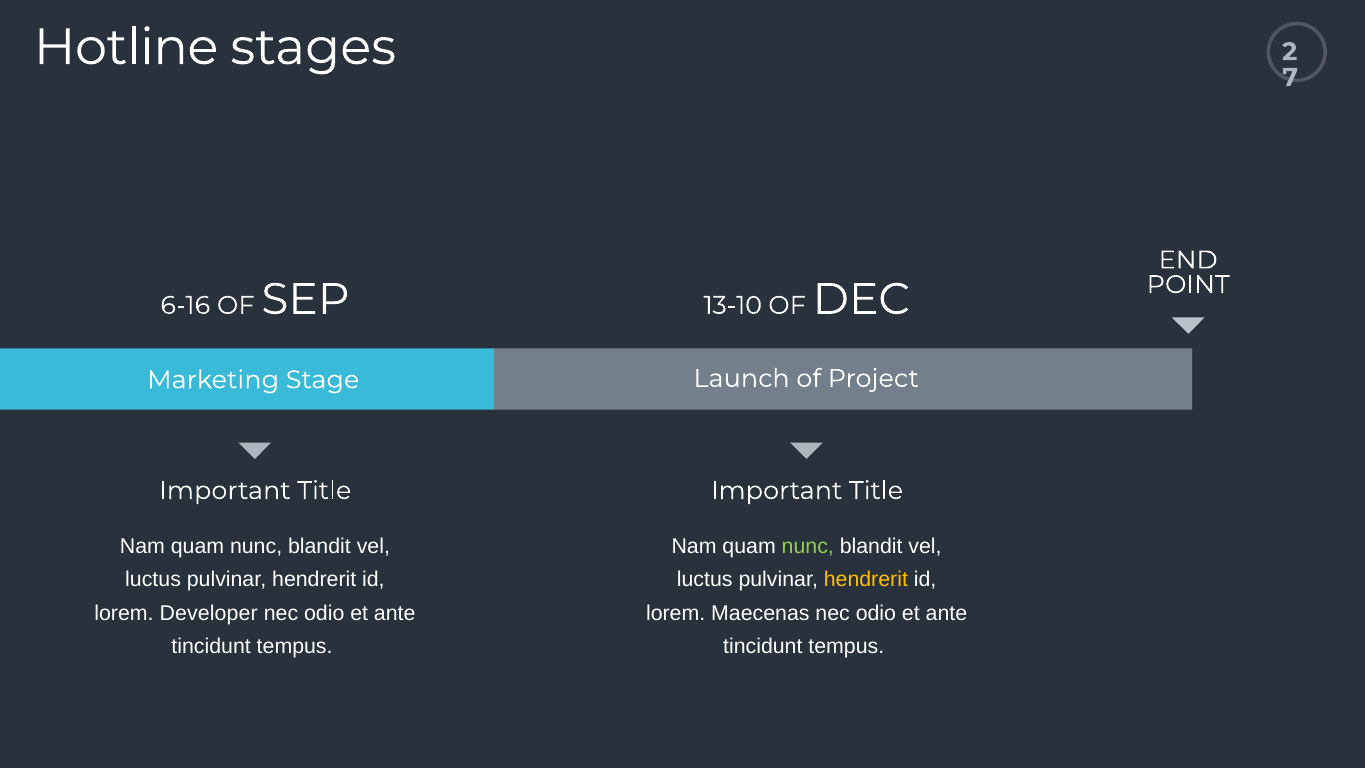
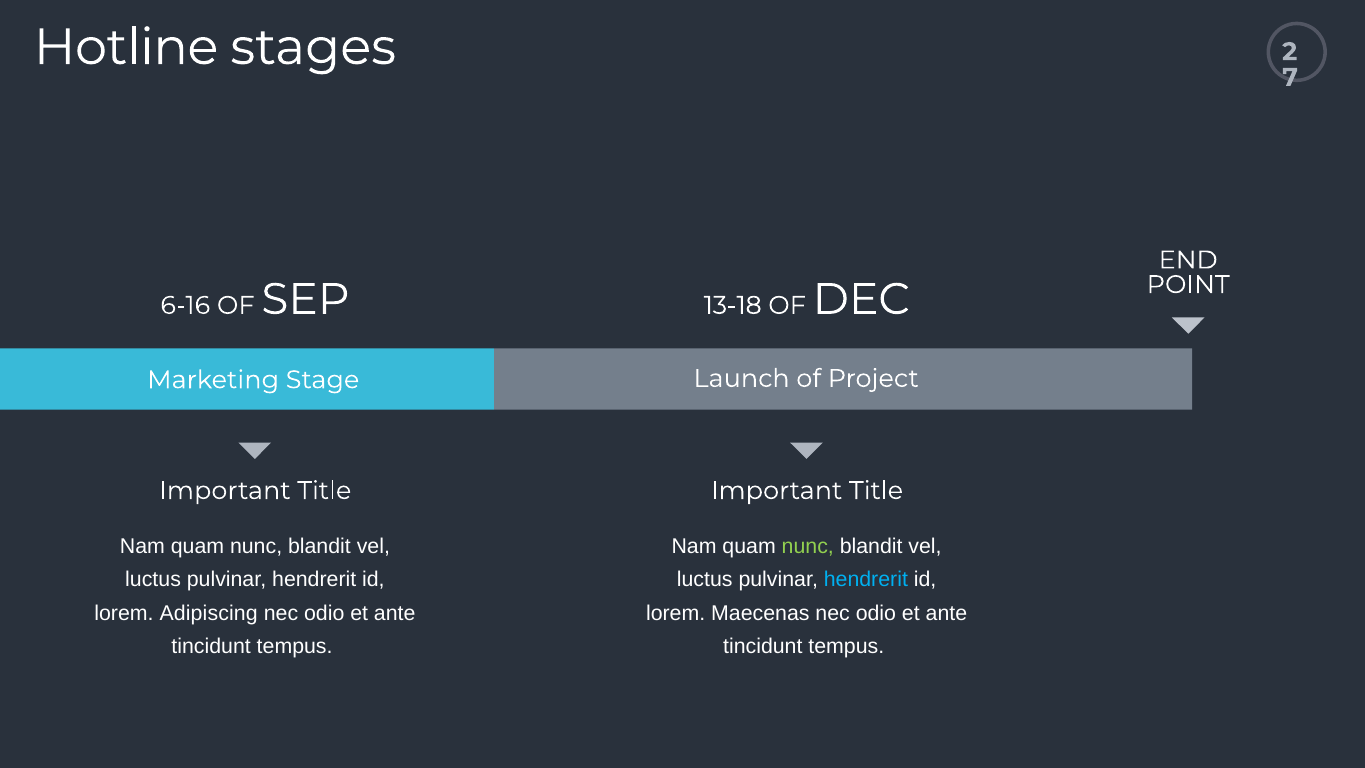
13-10: 13-10 -> 13-18 (733, 305)
hendrerit colour: yellow -> light blue (866, 580)
Developer: Developer -> Adipiscing (209, 613)
